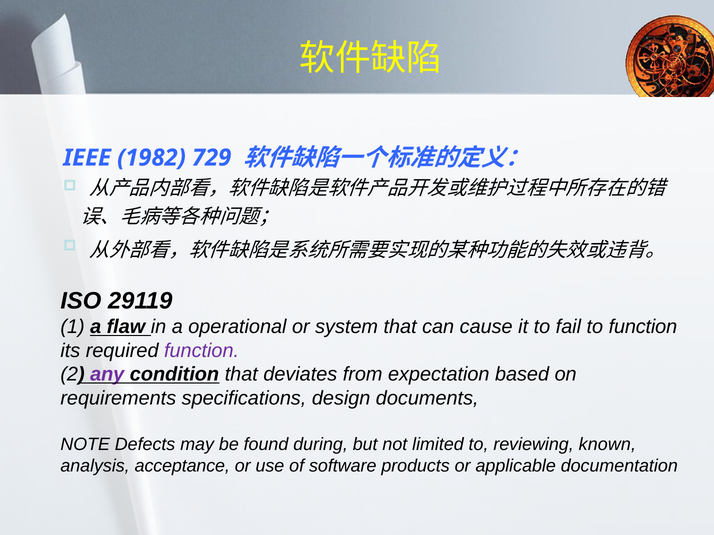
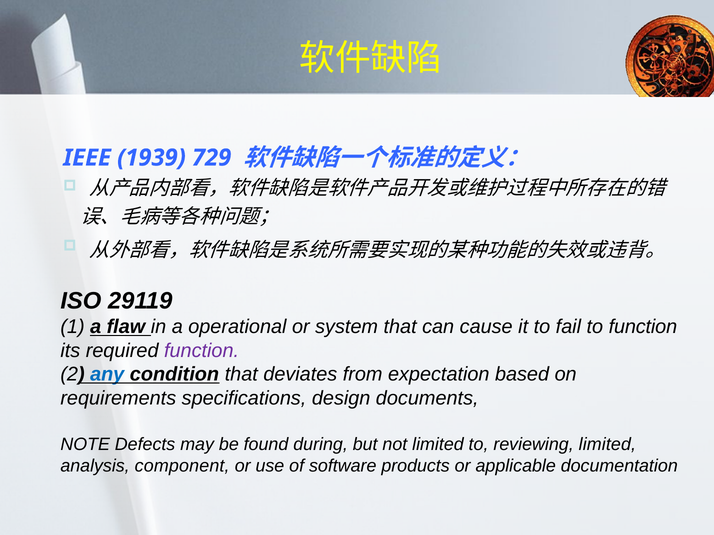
1982: 1982 -> 1939 (151, 158)
any colour: purple -> blue (107, 375)
reviewing known: known -> limited (607, 445)
acceptance: acceptance -> component (182, 466)
